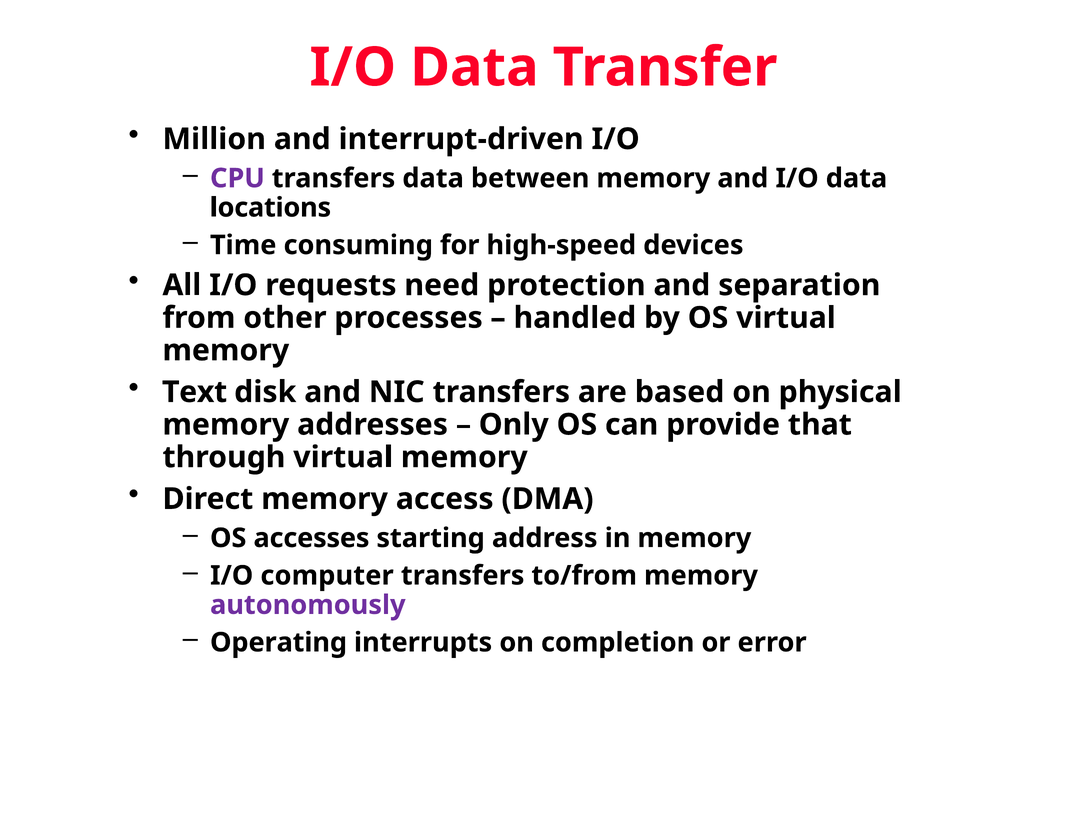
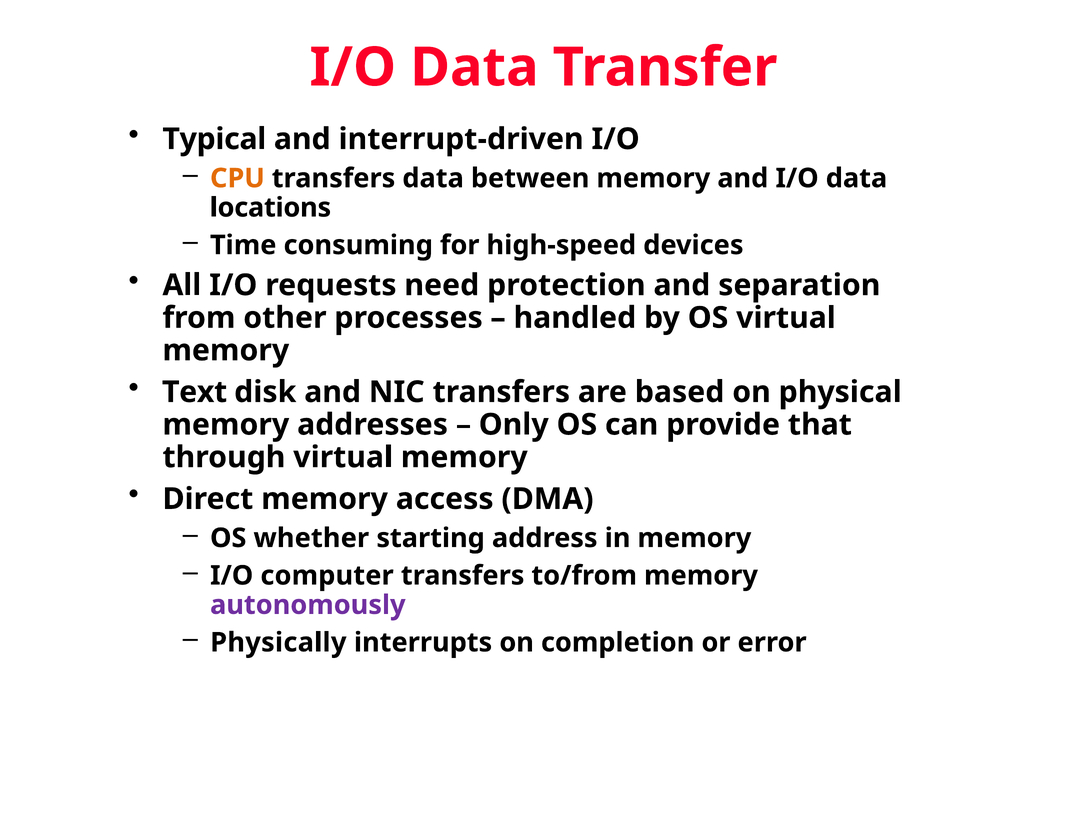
Million: Million -> Typical (214, 139)
CPU colour: purple -> orange (237, 178)
accesses: accesses -> whether (311, 538)
Operating: Operating -> Physically (278, 643)
